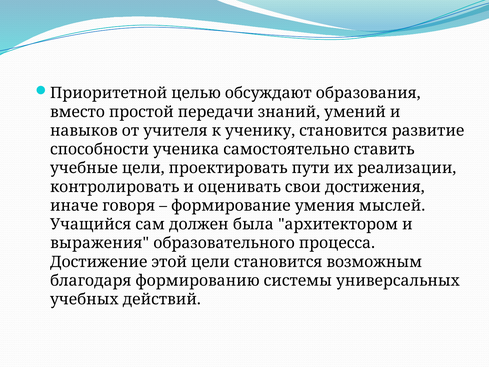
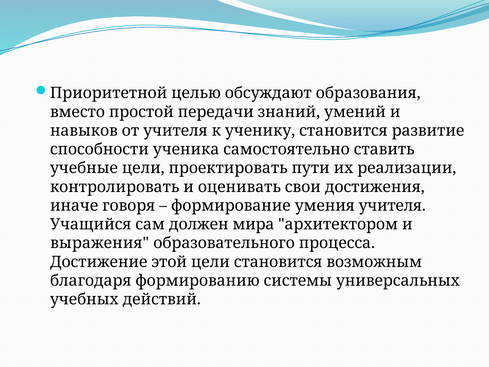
умения мыслей: мыслей -> учителя (392, 205)
была: была -> мира (253, 224)
